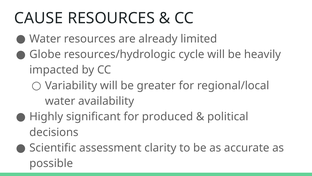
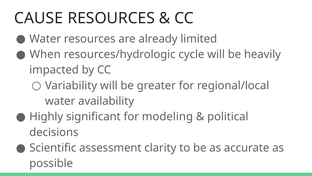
Globe: Globe -> When (45, 54)
produced: produced -> modeling (167, 116)
